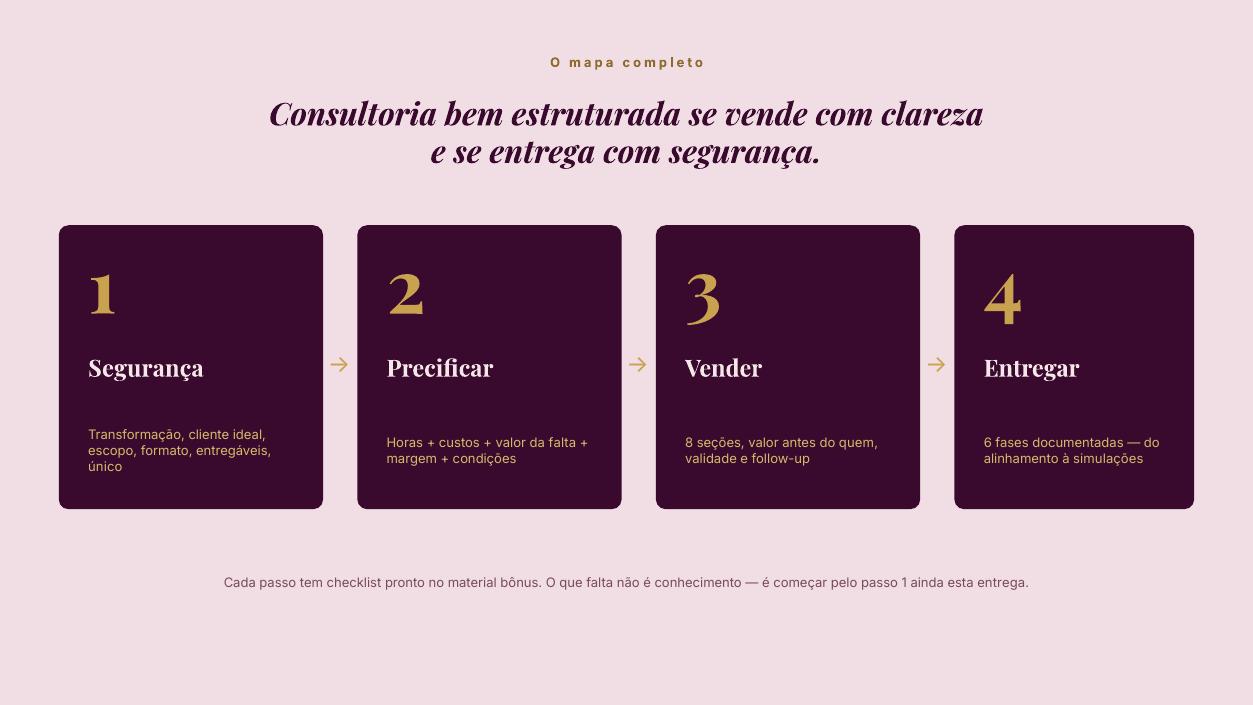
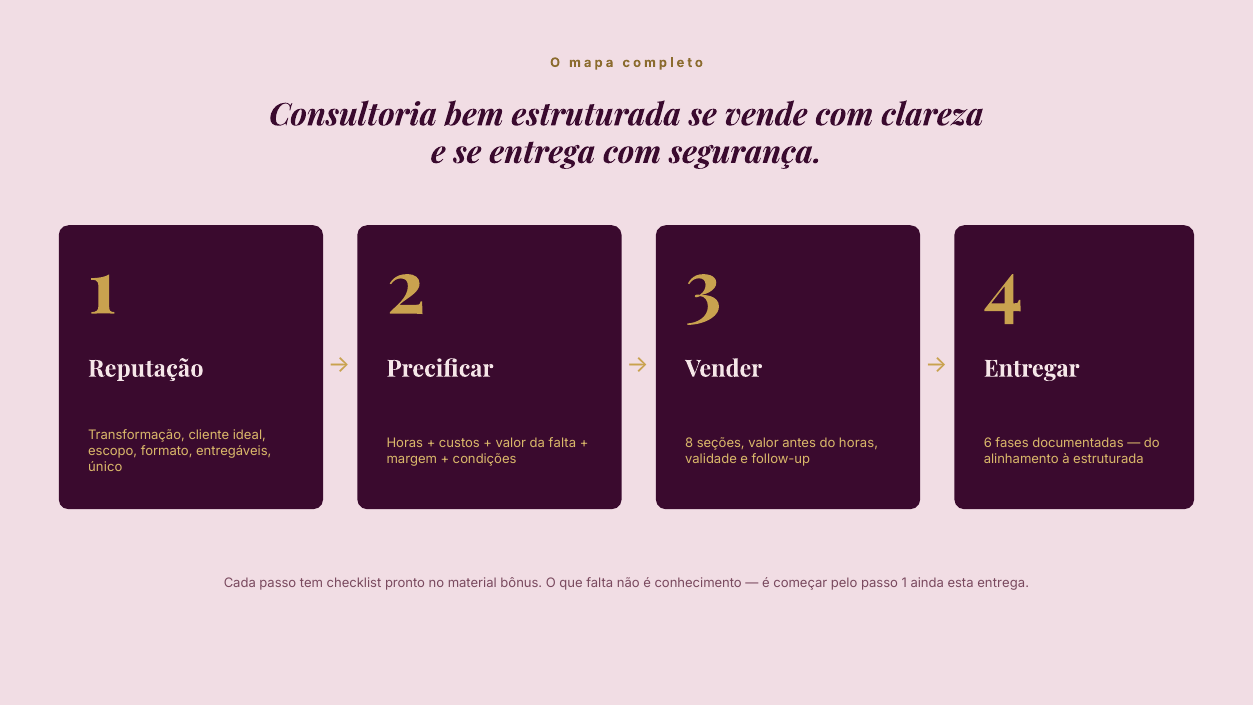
Segurança: Segurança -> Reputação (146, 369)
do quem: quem -> horas (859, 443)
à simulações: simulações -> estruturada (1108, 459)
